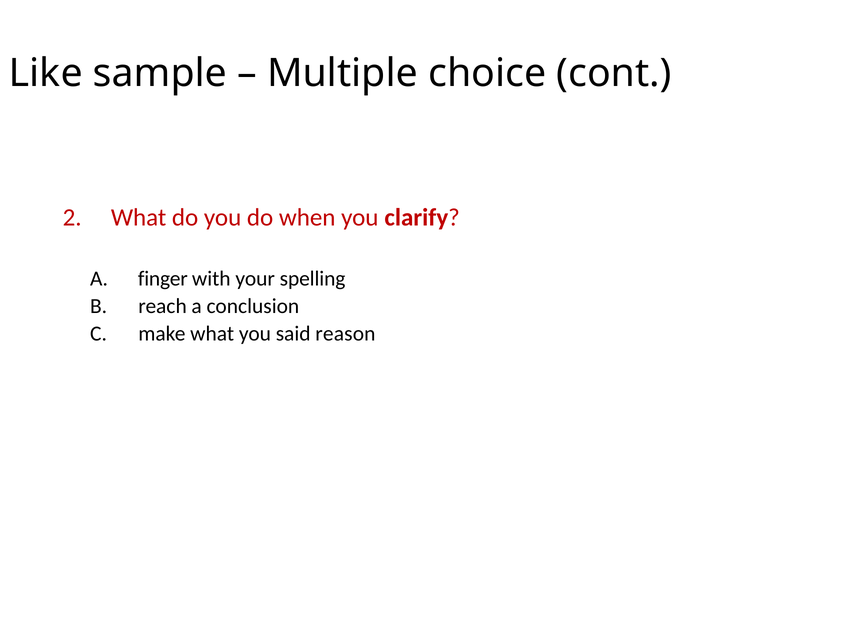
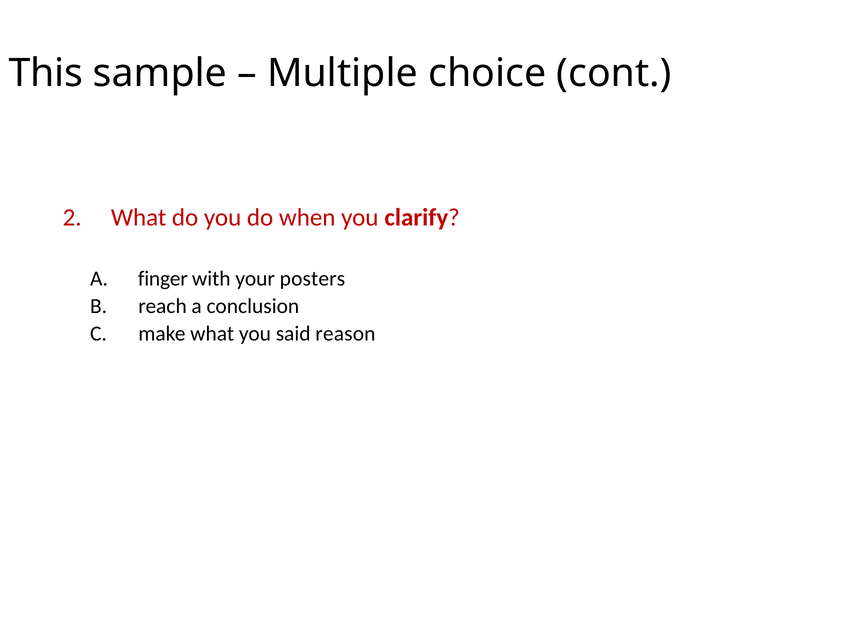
Like: Like -> This (46, 73)
spelling: spelling -> posters (312, 279)
